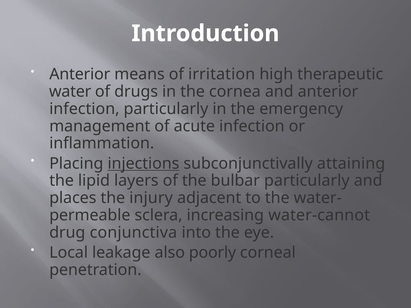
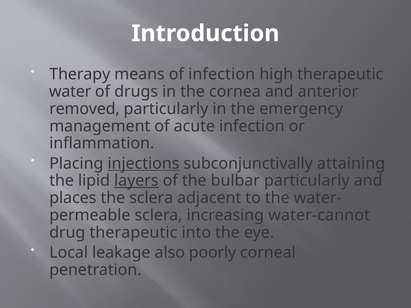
Anterior: Anterior -> Therapy (80, 74)
of irritation: irritation -> infection (222, 74)
infection: infection -> removed (84, 109)
layers underline: none -> present (136, 181)
the injury: injury -> sclera (151, 198)
drug conjunctiva: conjunctiva -> therapeutic (133, 233)
